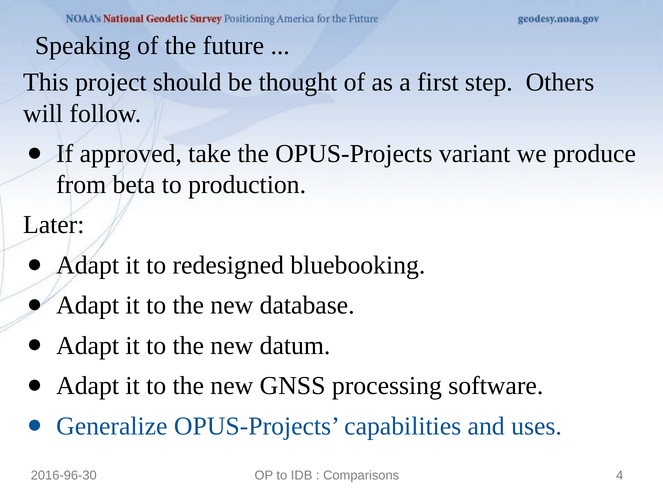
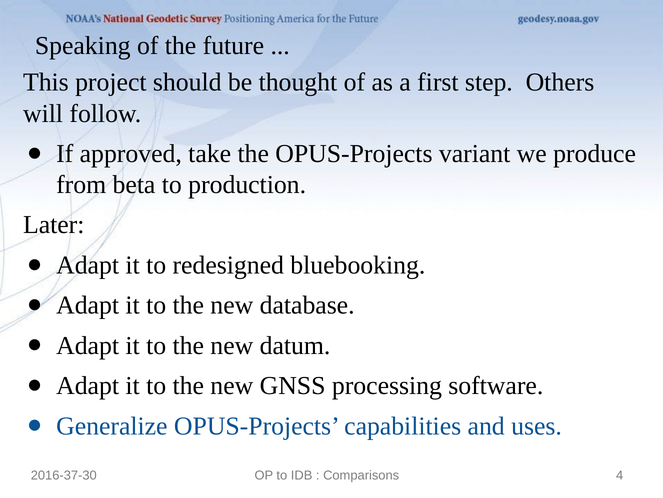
2016-96-30: 2016-96-30 -> 2016-37-30 (64, 475)
